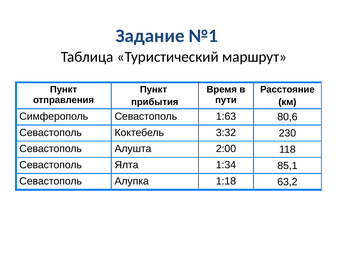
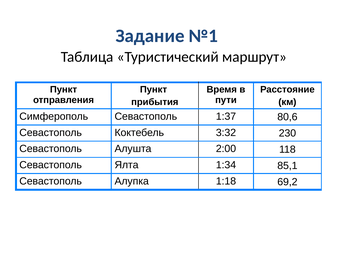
1:63: 1:63 -> 1:37 (226, 116)
63,2: 63,2 -> 69,2 (287, 182)
